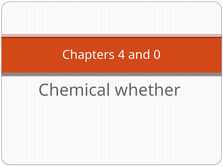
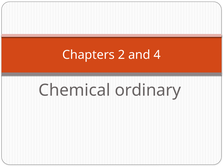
4: 4 -> 2 (121, 55)
0: 0 -> 4 (157, 55)
whether: whether -> ordinary (148, 90)
